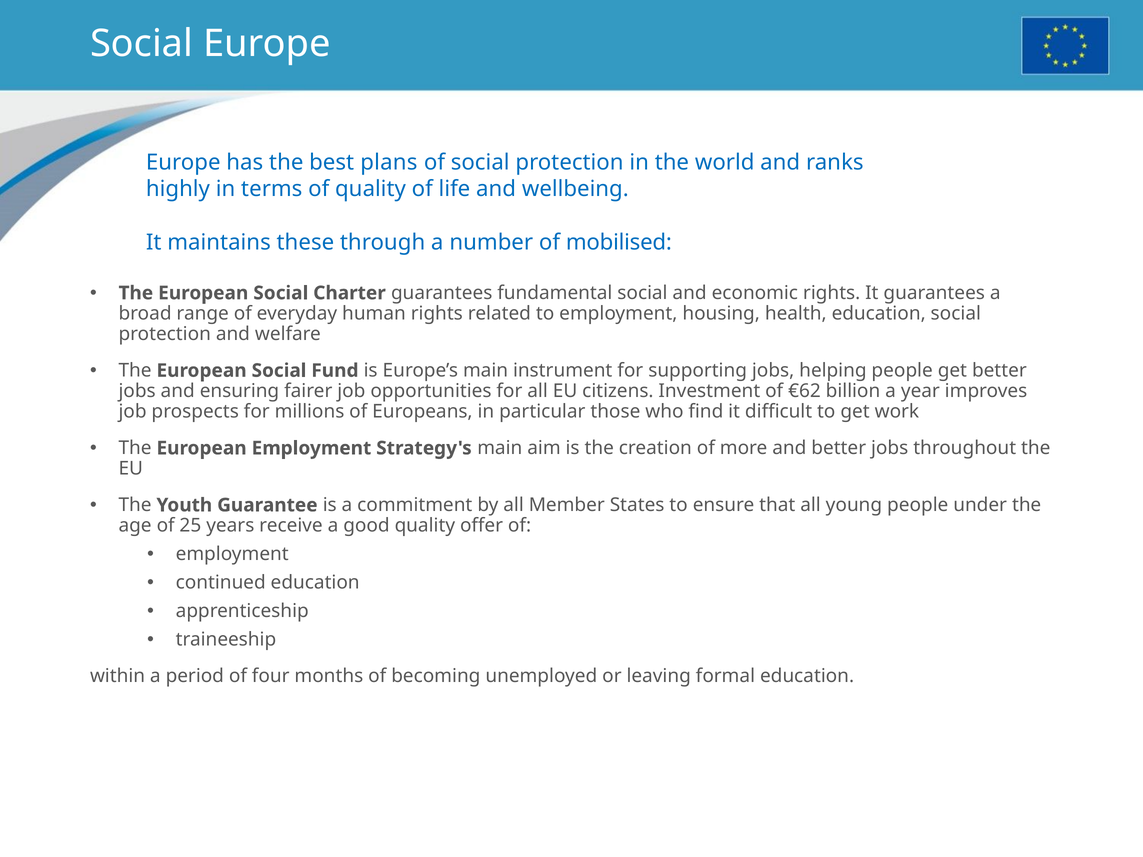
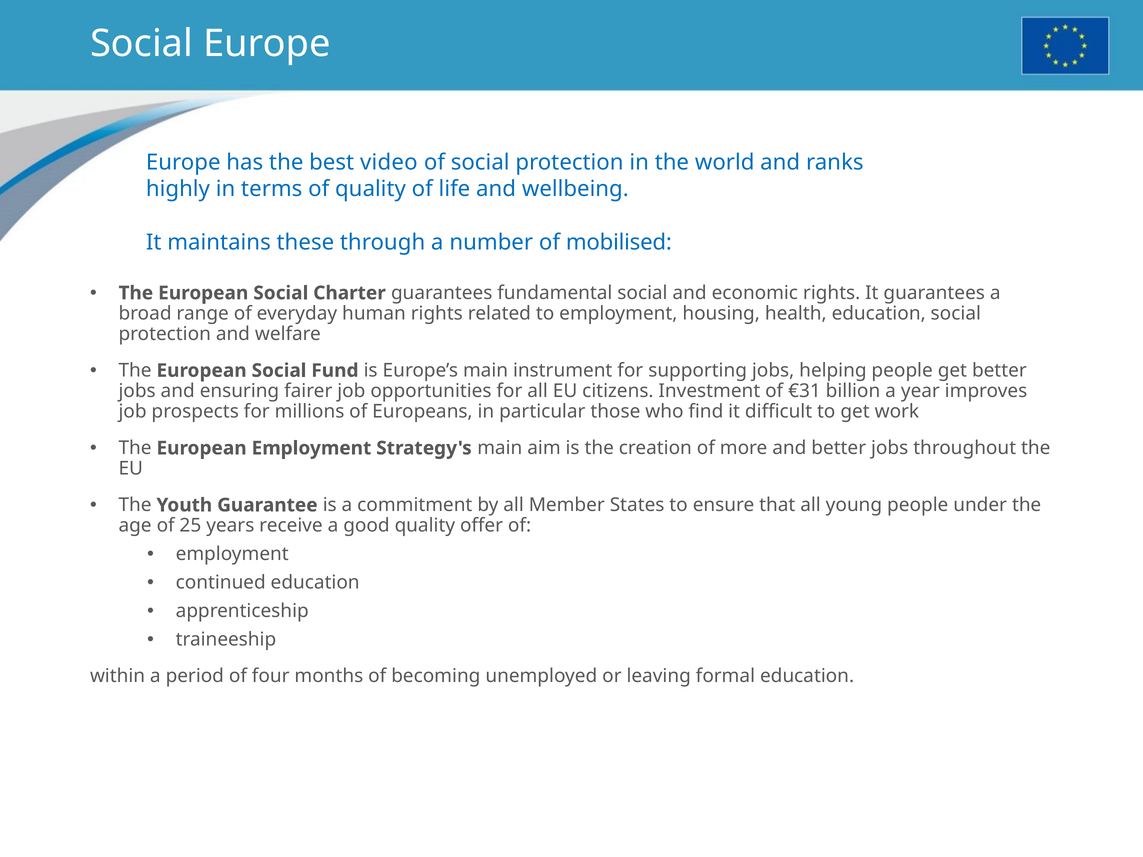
plans: plans -> video (389, 162)
€62: €62 -> €31 (805, 391)
